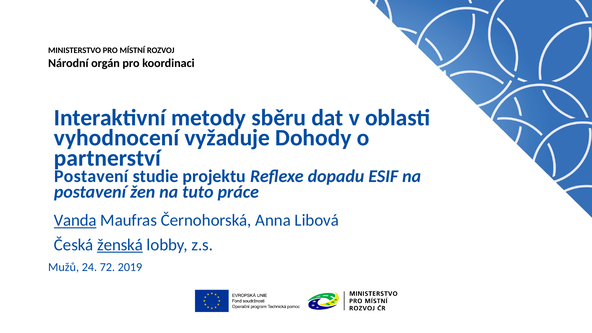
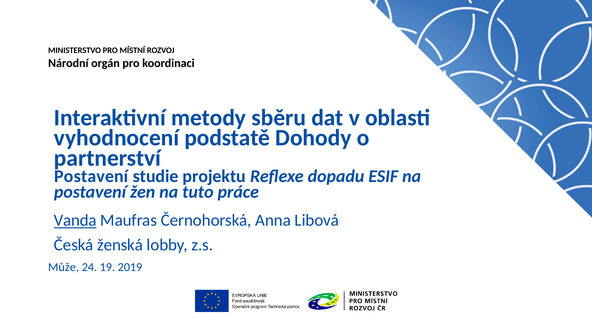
vyžaduje: vyžaduje -> podstatě (227, 138)
ženská underline: present -> none (120, 245)
Mužů: Mužů -> Může (64, 267)
72: 72 -> 19 (107, 267)
